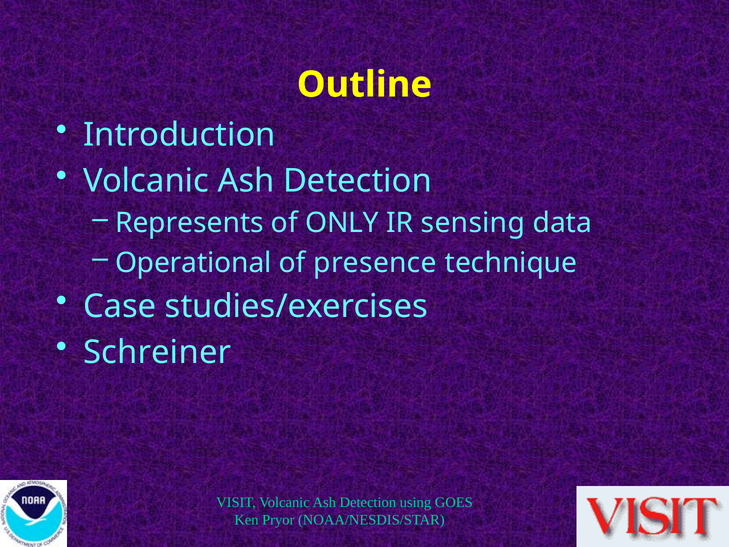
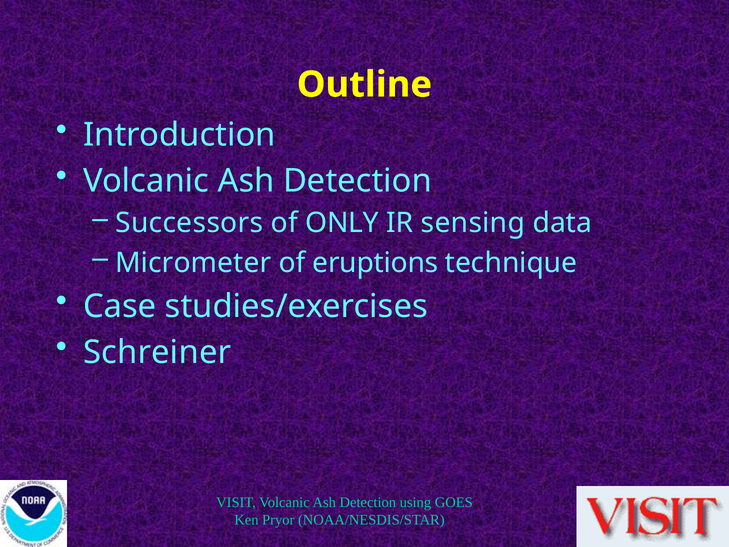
Represents: Represents -> Successors (189, 223)
Operational: Operational -> Micrometer (193, 262)
presence: presence -> eruptions (375, 262)
